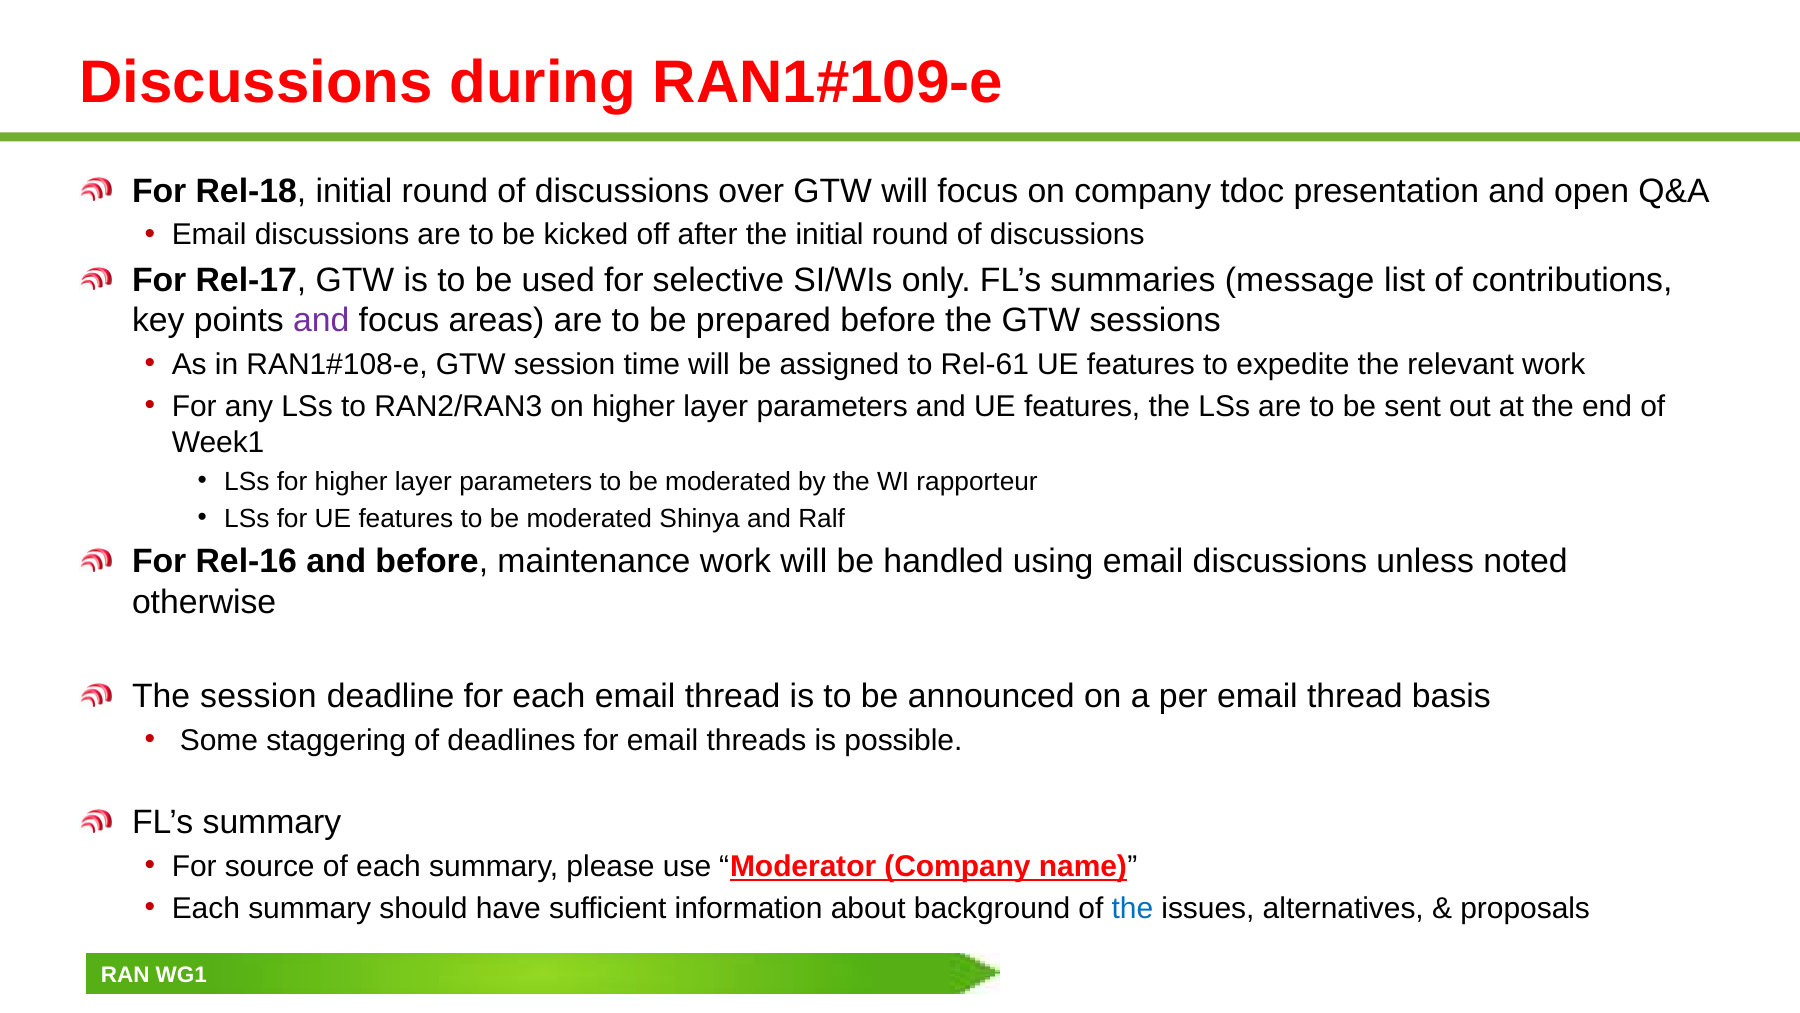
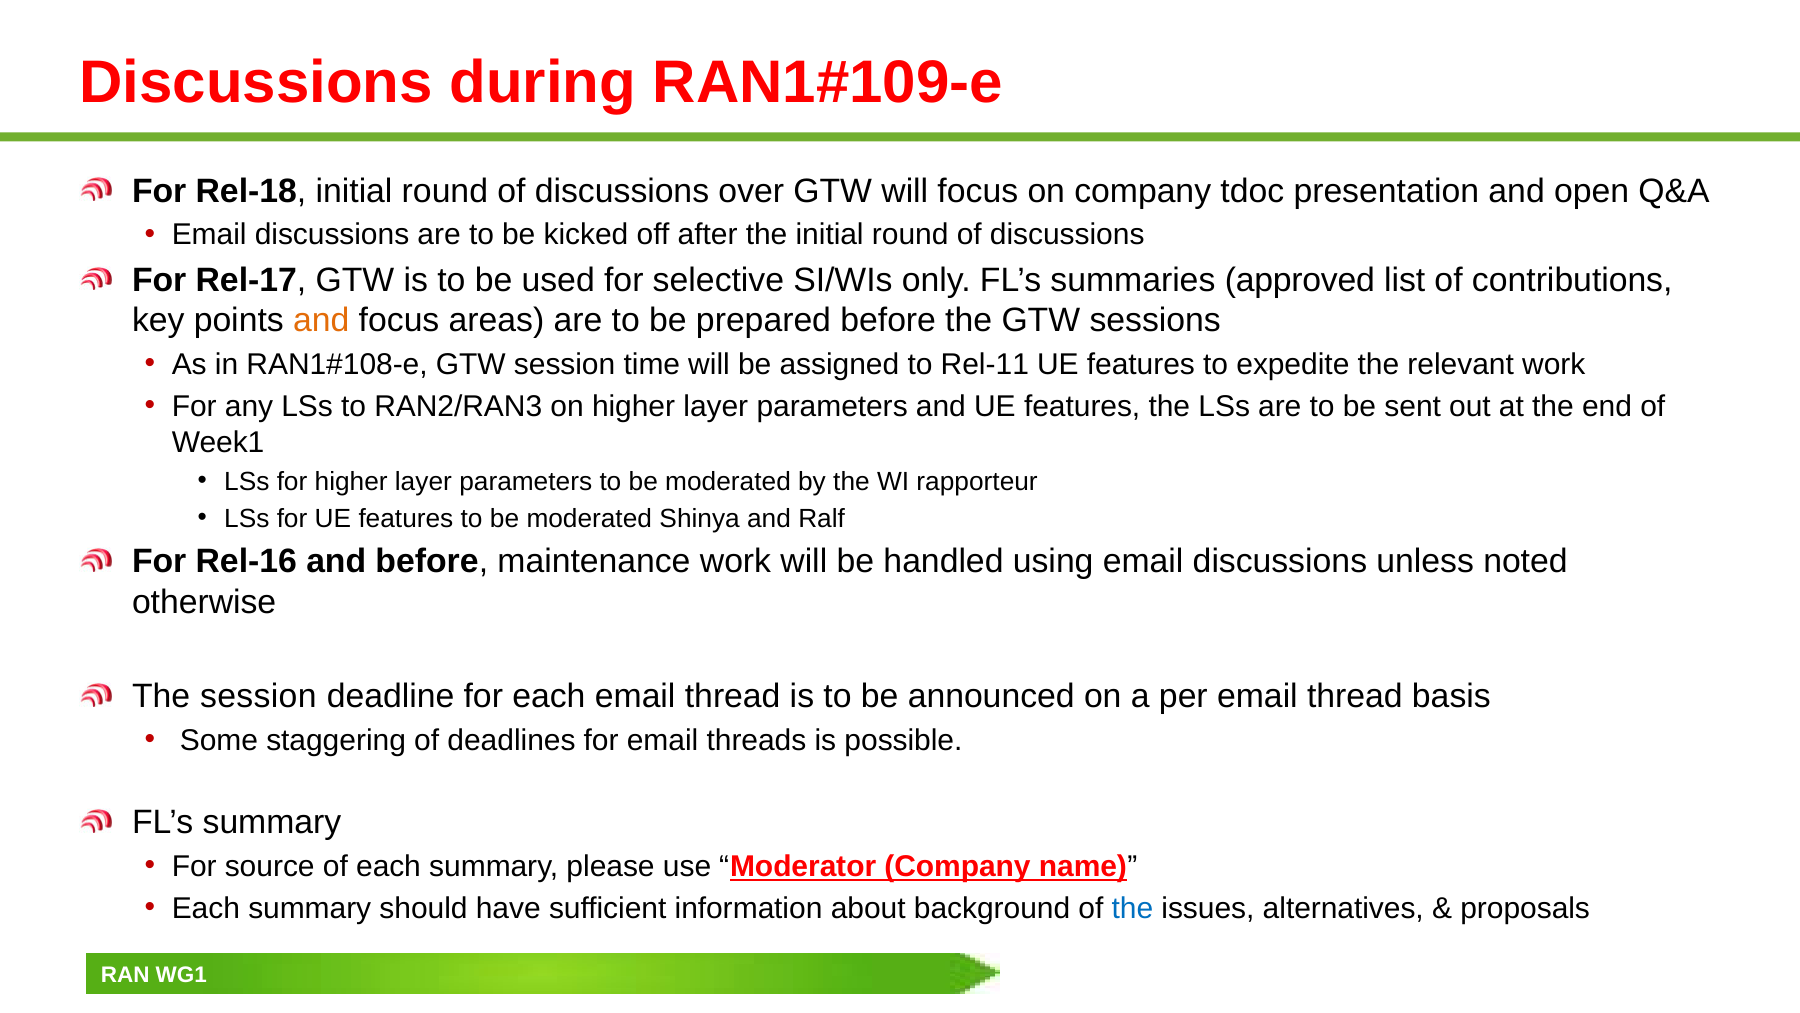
message: message -> approved (1300, 280)
and colour: purple -> orange (321, 321)
Rel-61: Rel-61 -> Rel-11 (985, 365)
